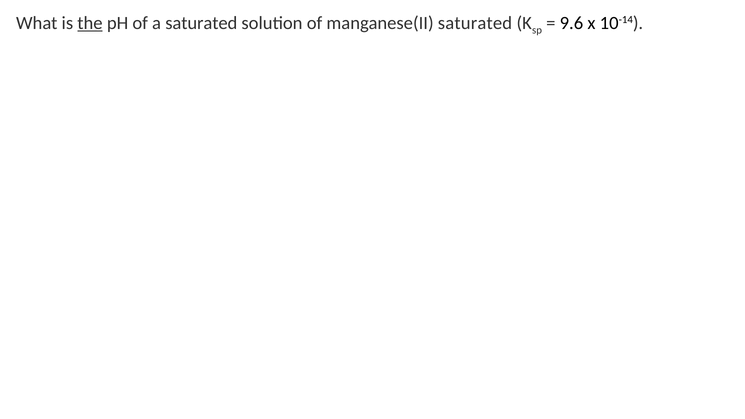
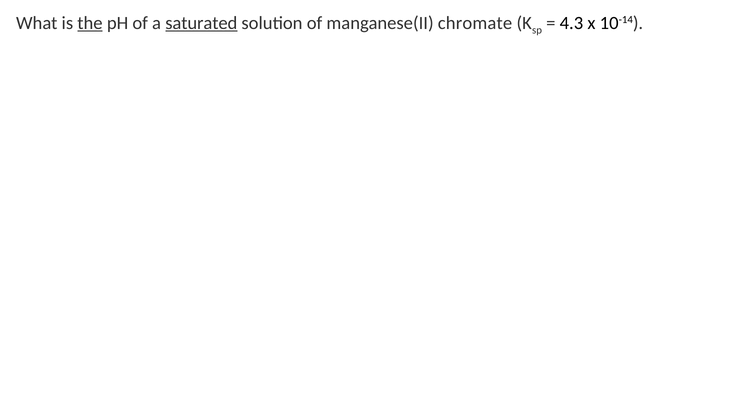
saturated underline: none -> present (201, 23)
manganese(II saturated: saturated -> chromate (475, 23)
9.6: 9.6 -> 4.3 (571, 23)
